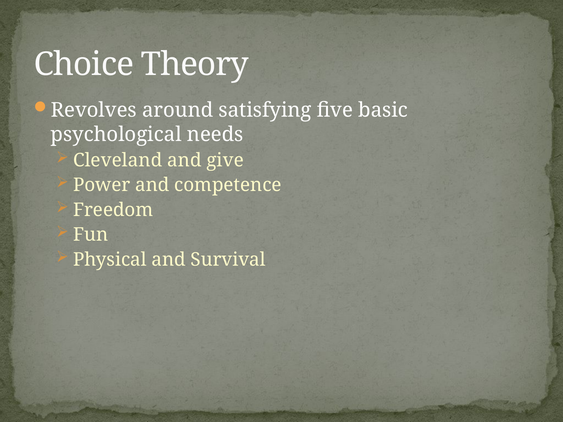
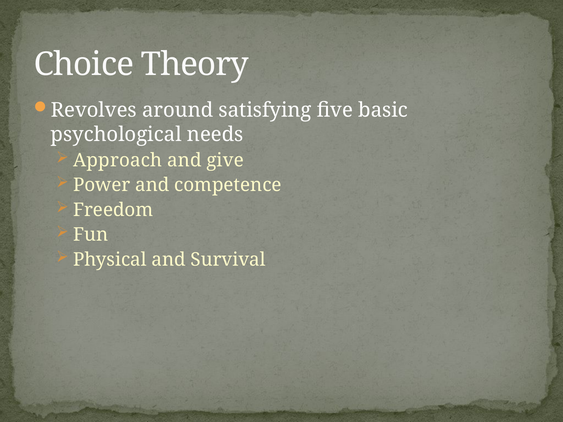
Cleveland: Cleveland -> Approach (118, 160)
